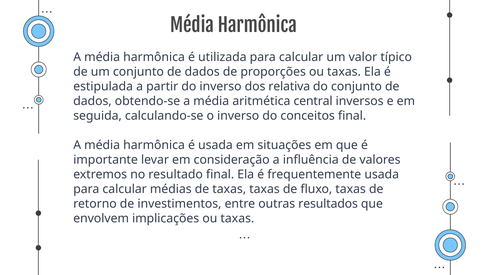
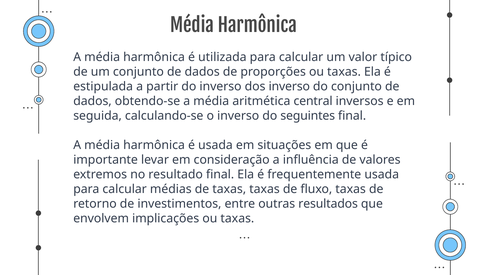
dos relativa: relativa -> inverso (289, 86)
conceitos: conceitos -> seguintes (308, 116)
